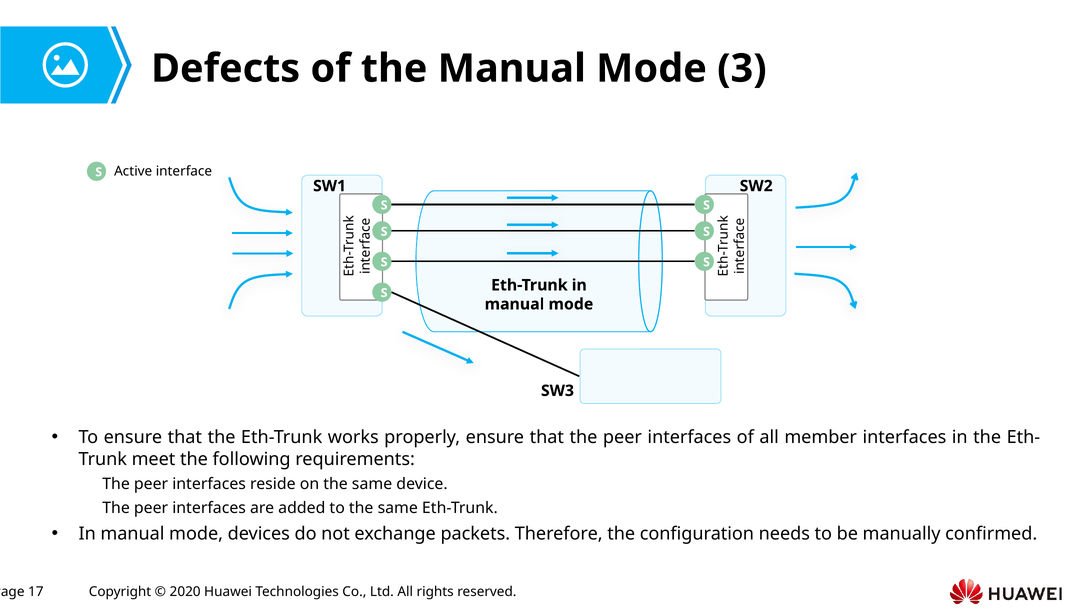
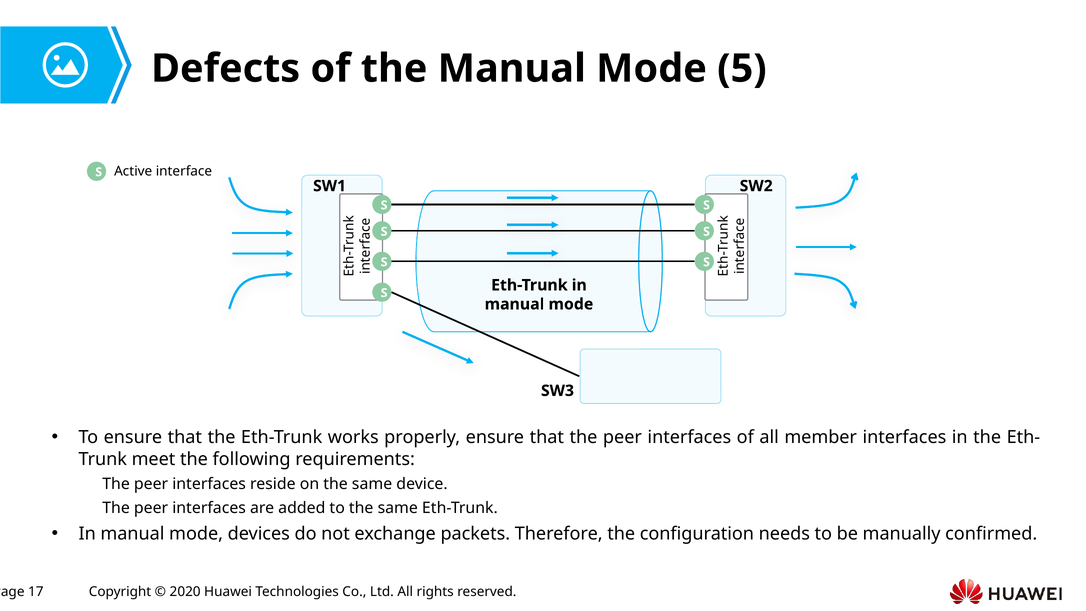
3: 3 -> 5 (742, 69)
